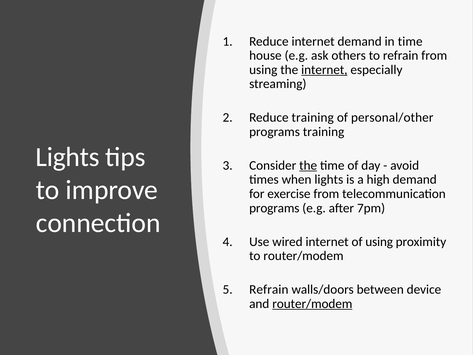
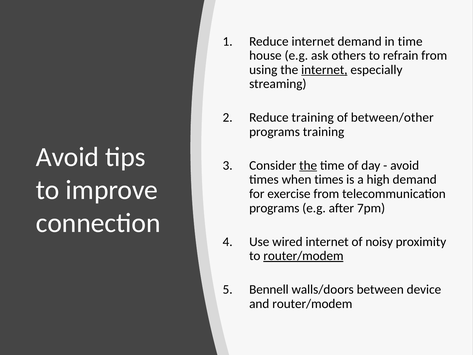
personal/other: personal/other -> between/other (392, 118)
Lights: Lights -> Avoid (67, 157)
when lights: lights -> times (329, 180)
of using: using -> noisy (379, 242)
router/modem underline: none -> present (303, 256)
Refrain: Refrain -> Bennell (269, 289)
router/modem underline: present -> none (312, 304)
